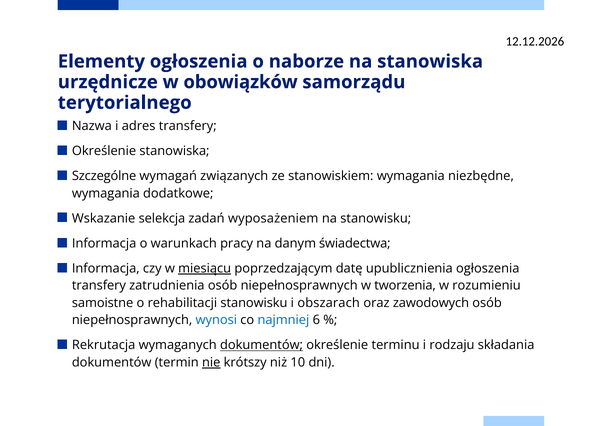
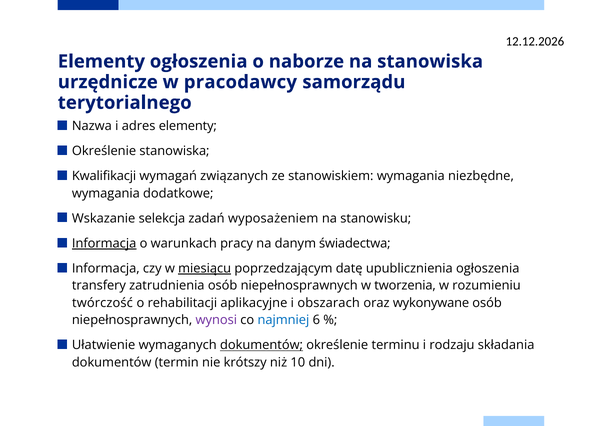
obowiązków: obowiązków -> pracodawcy (240, 82)
adres transfery: transfery -> elementy (188, 126)
Szczególne: Szczególne -> Kwalifikacji (104, 176)
Informacja underline: none -> present (104, 243)
samoistne: samoistne -> twórczość (103, 303)
rehabilitacji stanowisku: stanowisku -> aplikacyjne (254, 303)
zawodowych: zawodowych -> wykonywane (431, 303)
wynosi colour: blue -> purple (216, 320)
Rekrutacja: Rekrutacja -> Ułatwienie (104, 345)
nie underline: present -> none (211, 362)
